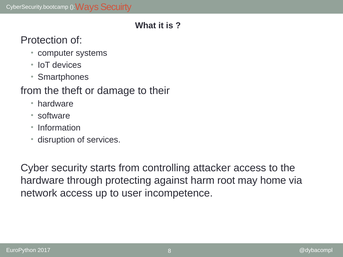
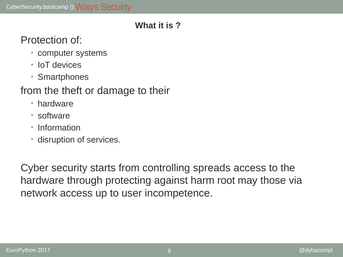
attacker: attacker -> spreads (212, 168)
home: home -> those (273, 181)
